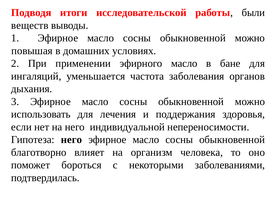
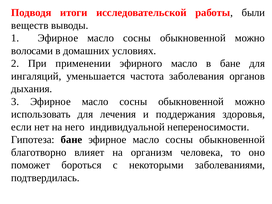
повышая: повышая -> волосами (32, 51)
Гипотеза него: него -> бане (72, 140)
